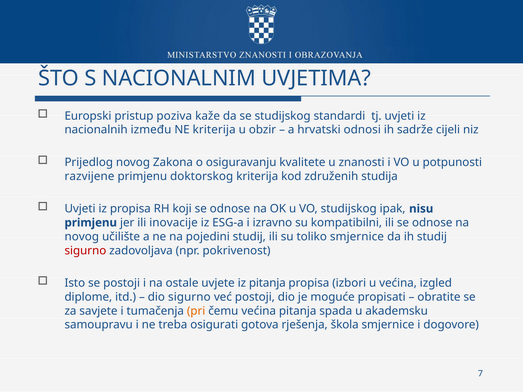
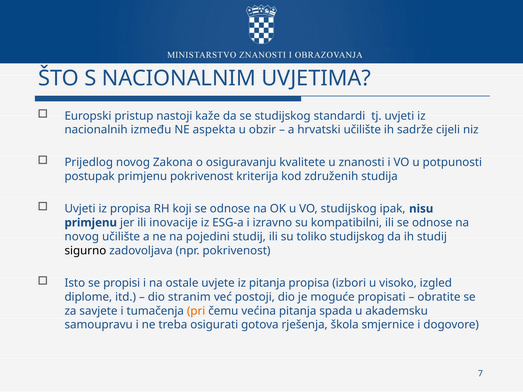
poziva: poziva -> nastoji (174, 116)
NE kriterija: kriterija -> aspekta (214, 130)
hrvatski odnosi: odnosi -> učilište (362, 130)
razvijene: razvijene -> postupak (90, 176)
primjenu doktorskog: doktorskog -> pokrivenost (202, 176)
toliko smjernice: smjernice -> studijskog (357, 237)
sigurno colour: red -> black (85, 251)
se postoji: postoji -> propisi (122, 283)
u većina: većina -> visoko (398, 283)
dio sigurno: sigurno -> stranim (189, 297)
